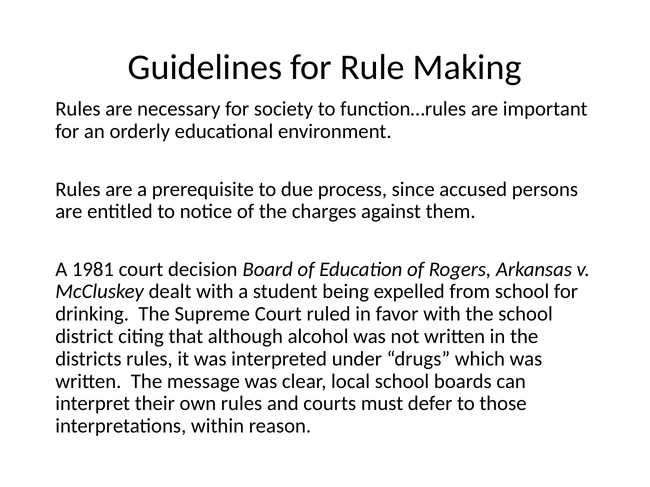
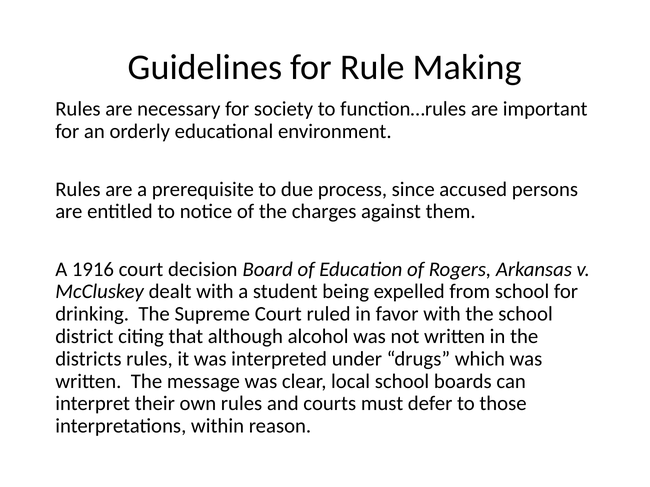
1981: 1981 -> 1916 (93, 269)
